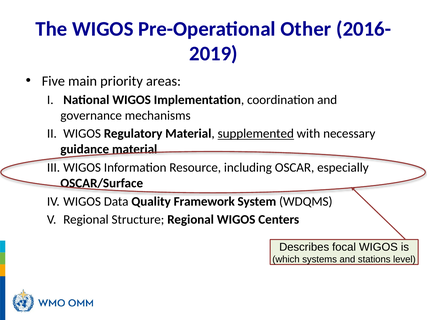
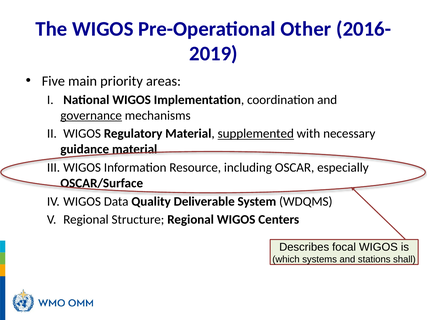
governance underline: none -> present (91, 116)
Framework: Framework -> Deliverable (204, 202)
level: level -> shall (404, 260)
